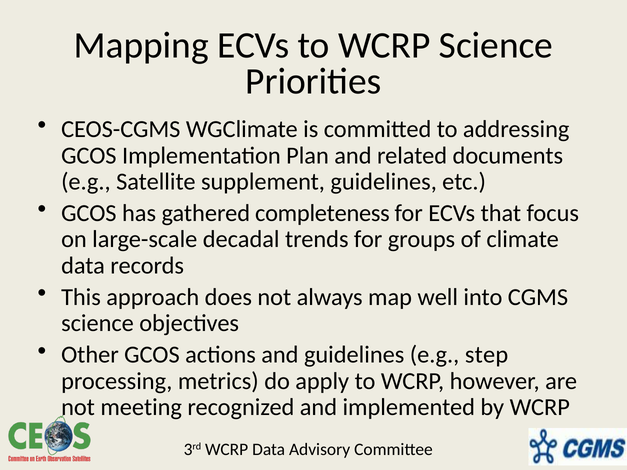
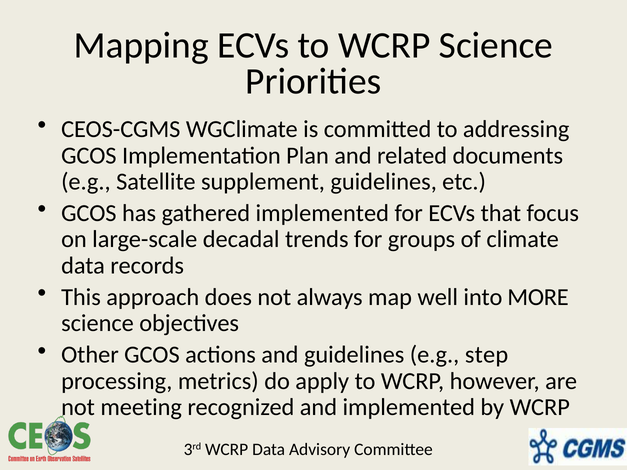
gathered completeness: completeness -> implemented (322, 213)
CGMS: CGMS -> MORE (538, 297)
